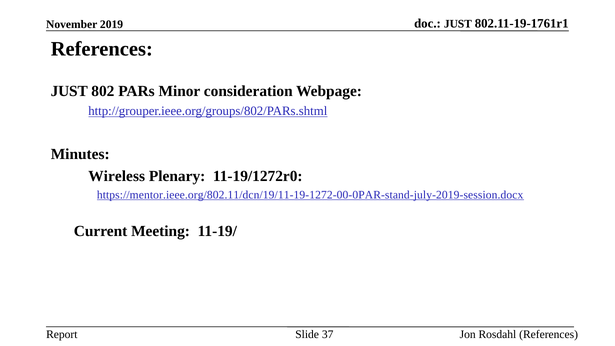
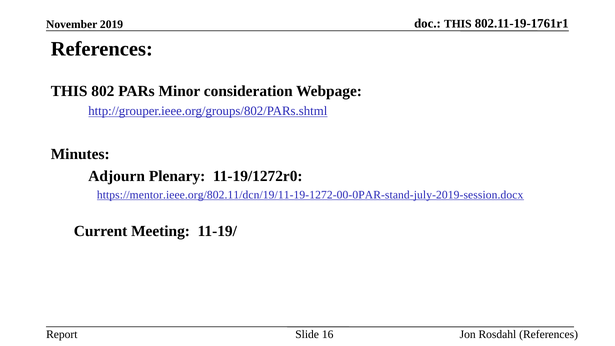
JUST: JUST -> THIS (458, 24)
JUST: JUST -> THIS (69, 91)
Wireless: Wireless -> Adjourn (117, 176)
37: 37 -> 16 (328, 334)
